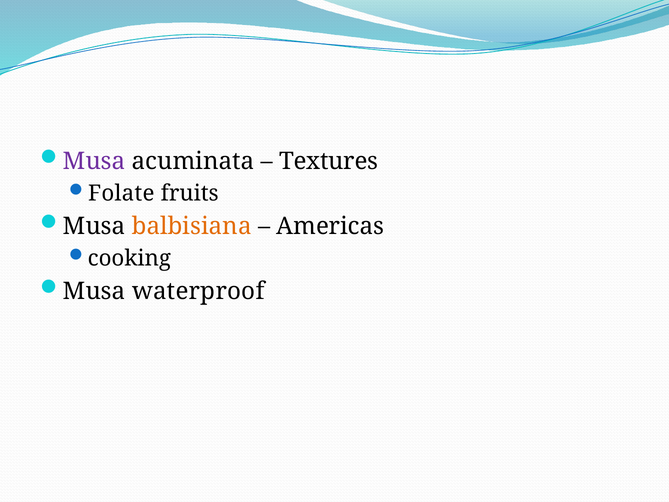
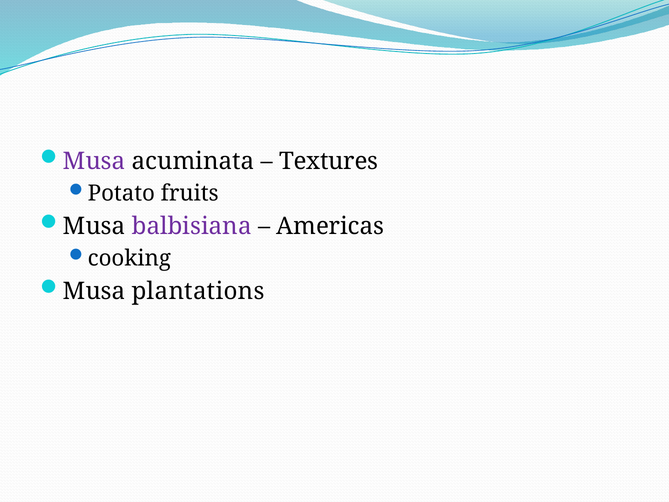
Folate: Folate -> Potato (121, 193)
balbisiana colour: orange -> purple (192, 226)
waterproof: waterproof -> plantations (198, 291)
